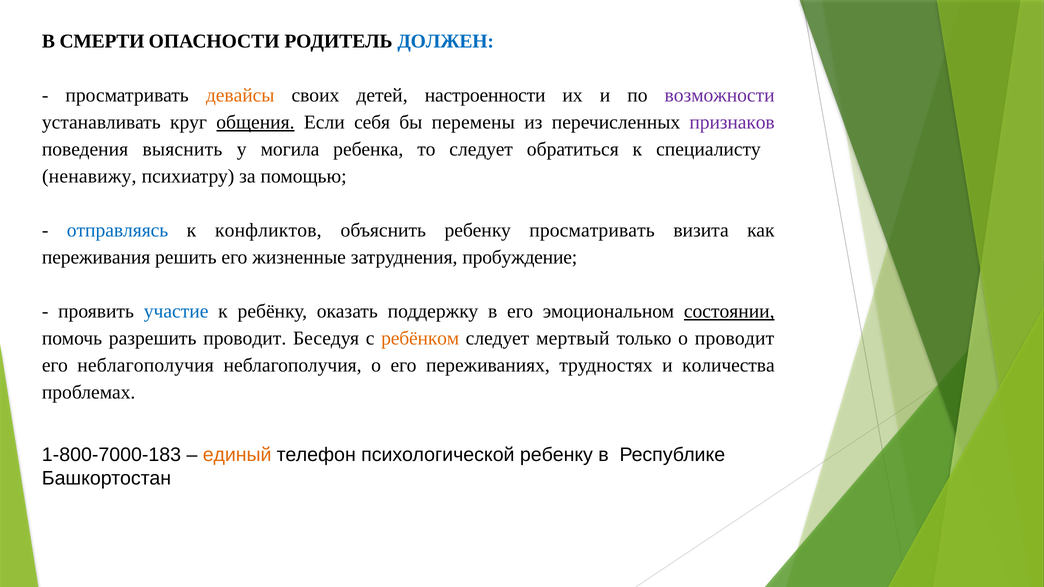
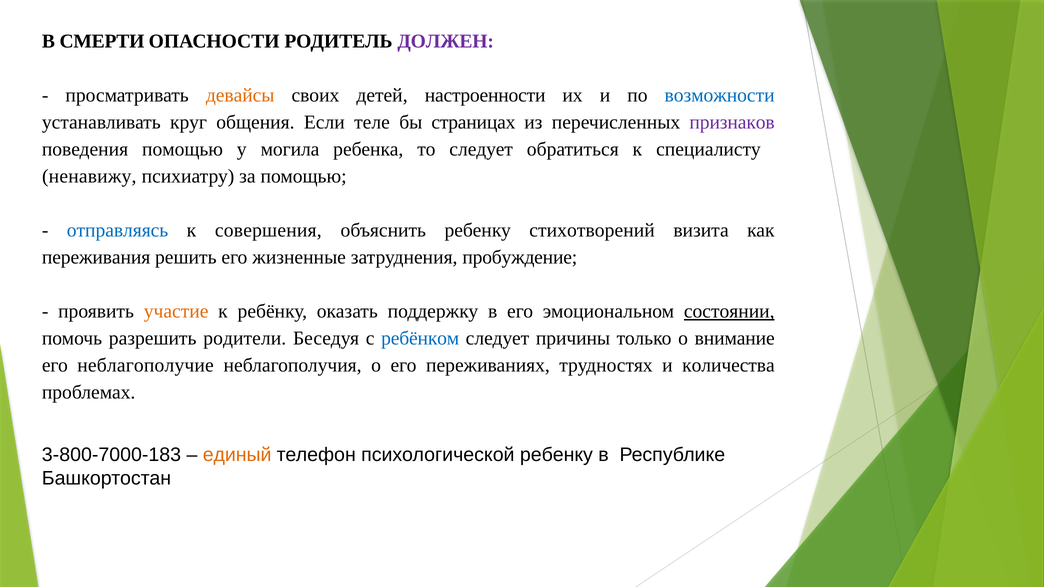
ДОЛЖЕН colour: blue -> purple (446, 41)
возможности colour: purple -> blue (720, 95)
общения underline: present -> none (255, 122)
себя: себя -> теле (372, 122)
перемены: перемены -> страницах (473, 122)
поведения выяснить: выяснить -> помощью (183, 149)
конфликтов: конфликтов -> совершения (268, 230)
ребенку просматривать: просматривать -> стихотворений (592, 230)
участие colour: blue -> orange (176, 311)
разрешить проводит: проводит -> родители (245, 338)
ребёнком colour: orange -> blue (420, 338)
мертвый: мертвый -> причины (573, 338)
о проводит: проводит -> внимание (735, 338)
его неблагополучия: неблагополучия -> неблагополучие (146, 365)
1-800-7000-183: 1-800-7000-183 -> 3-800-7000-183 (111, 455)
